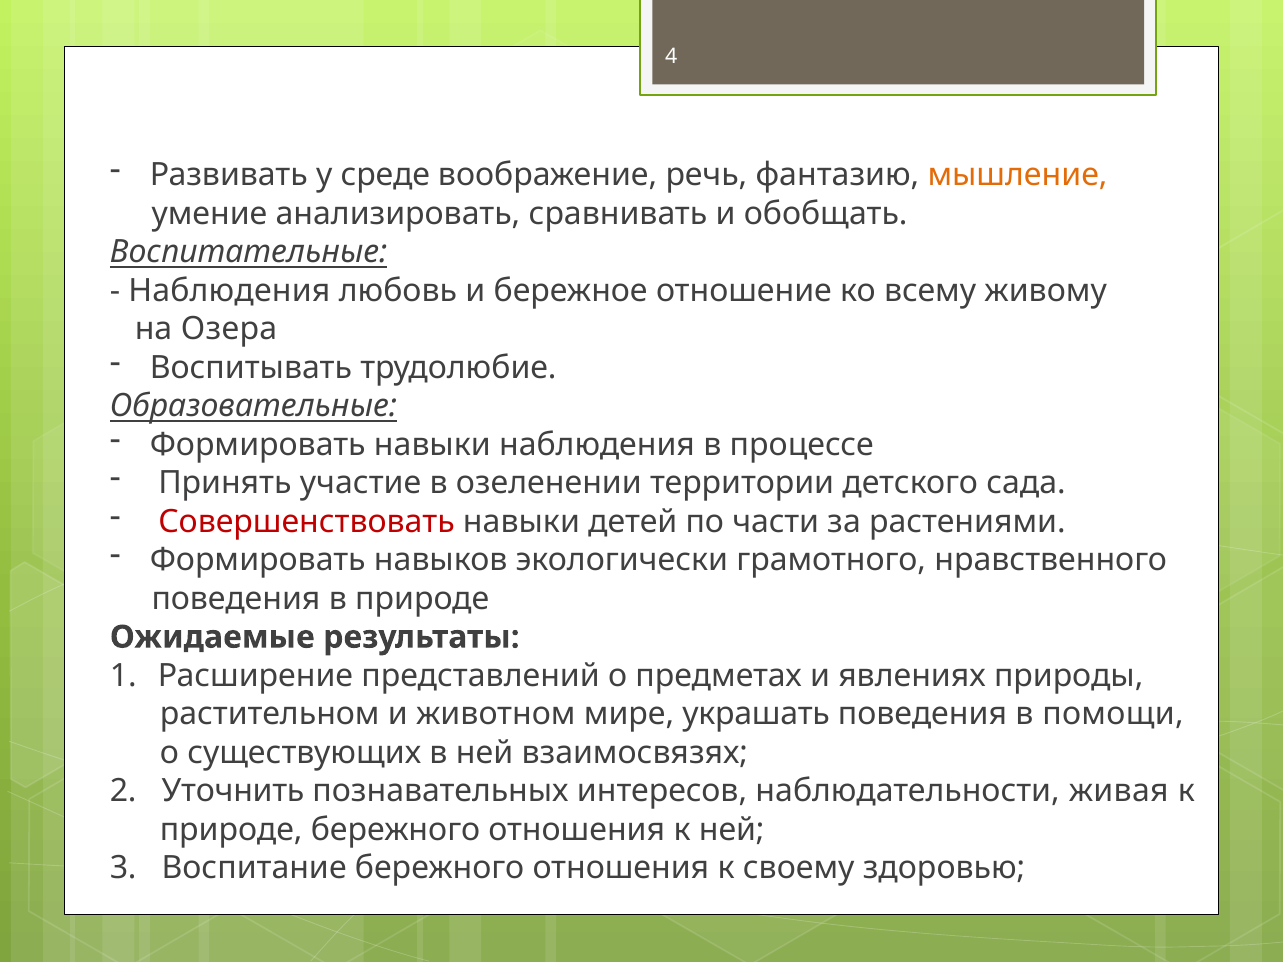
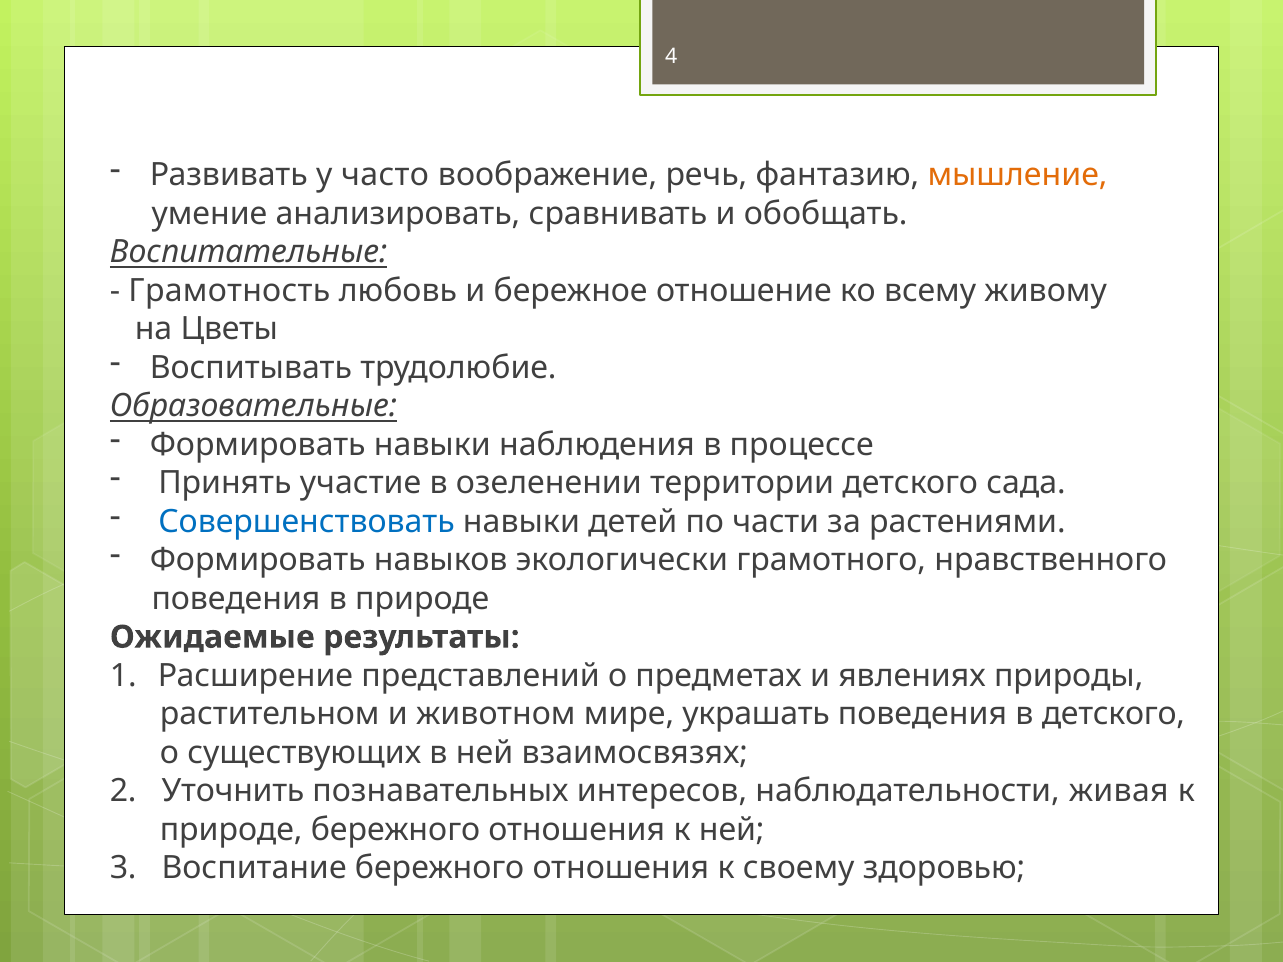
среде: среде -> часто (385, 175)
Наблюдения: Наблюдения -> Грамотность (229, 291)
Озера: Озера -> Цветы (229, 329)
Совершенствовать colour: red -> blue (307, 522)
в помощи: помощи -> детского (1113, 714)
